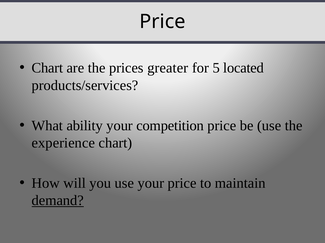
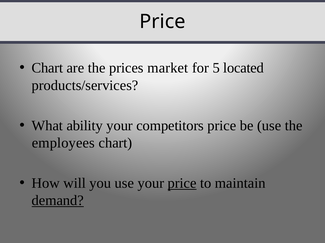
greater: greater -> market (168, 68)
competition: competition -> competitors (170, 126)
experience: experience -> employees (63, 143)
price underline: none -> present (182, 184)
